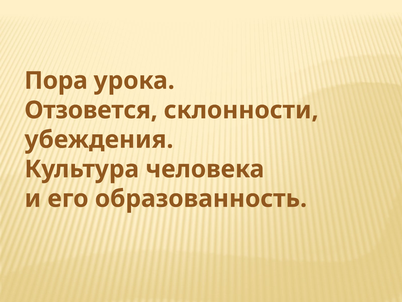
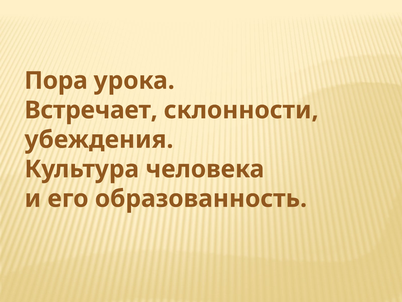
Отзовется: Отзовется -> Встречает (91, 110)
